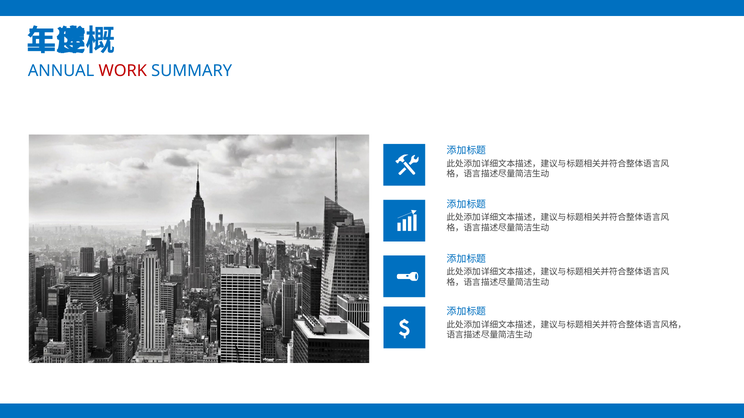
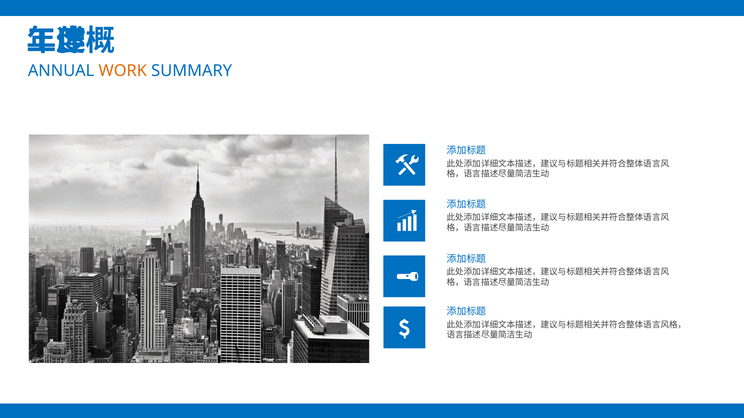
WORK colour: red -> orange (123, 71)
